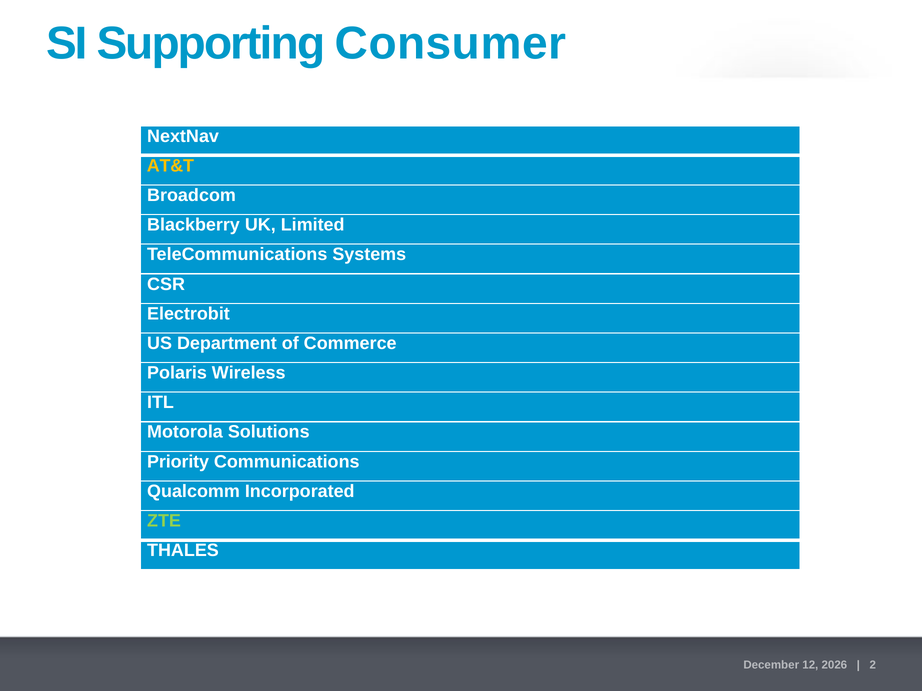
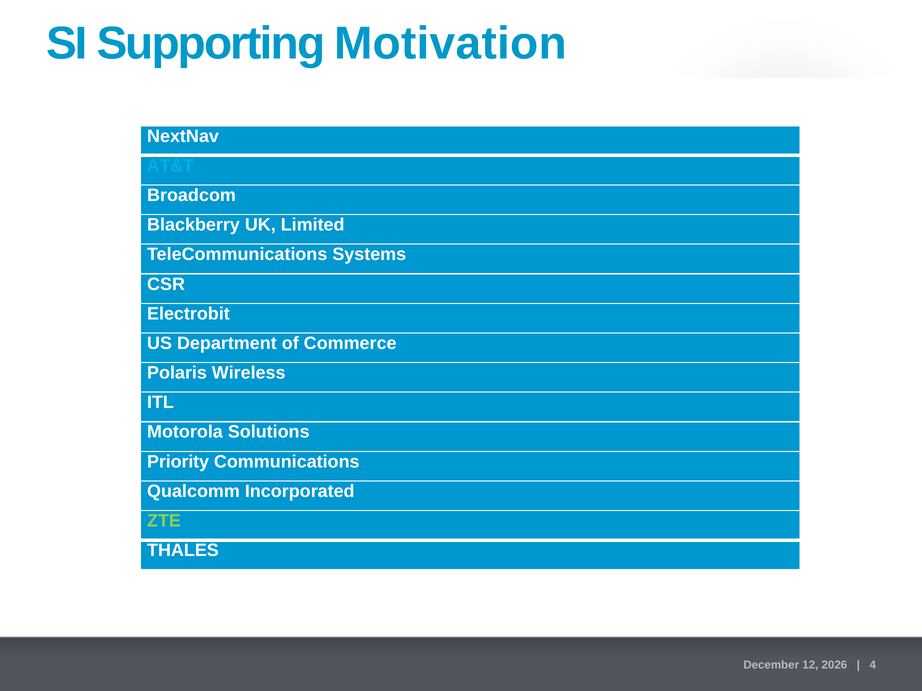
Consumer: Consumer -> Motivation (451, 44)
AT&T colour: yellow -> light blue (170, 166)
2: 2 -> 4 (873, 665)
